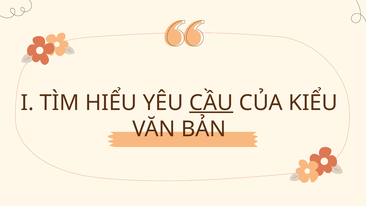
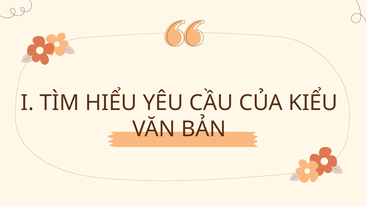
CẦU underline: present -> none (211, 103)
